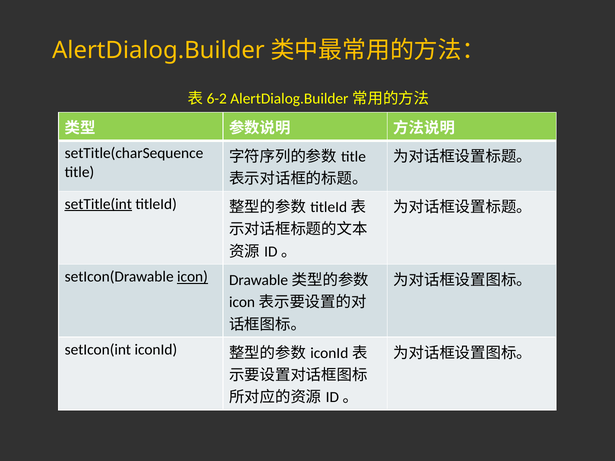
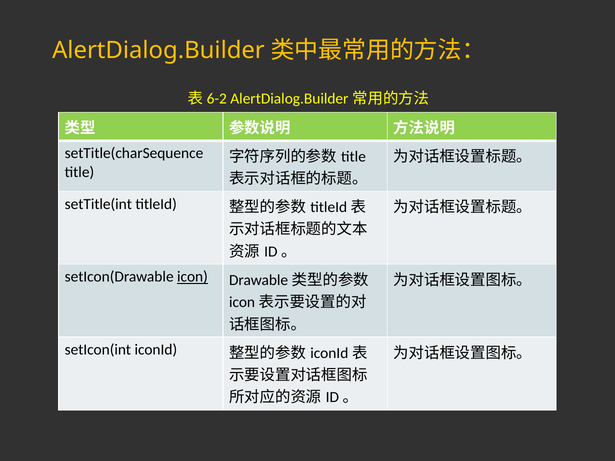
setTitle(int underline: present -> none (98, 204)
